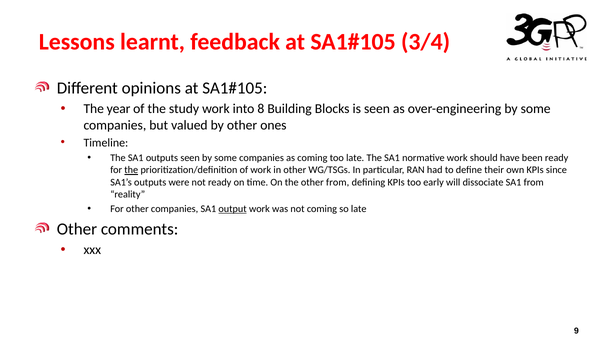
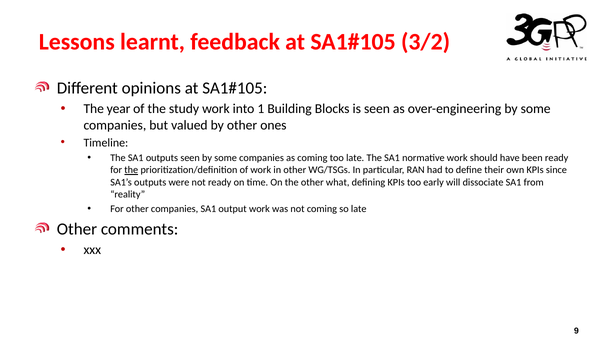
3/4: 3/4 -> 3/2 (426, 42)
8: 8 -> 1 (261, 109)
other from: from -> what (338, 182)
output underline: present -> none (233, 209)
